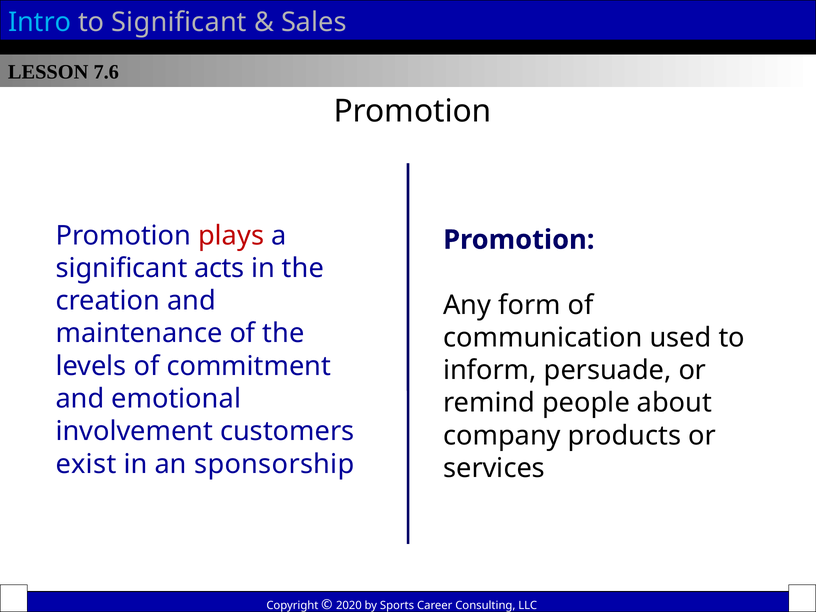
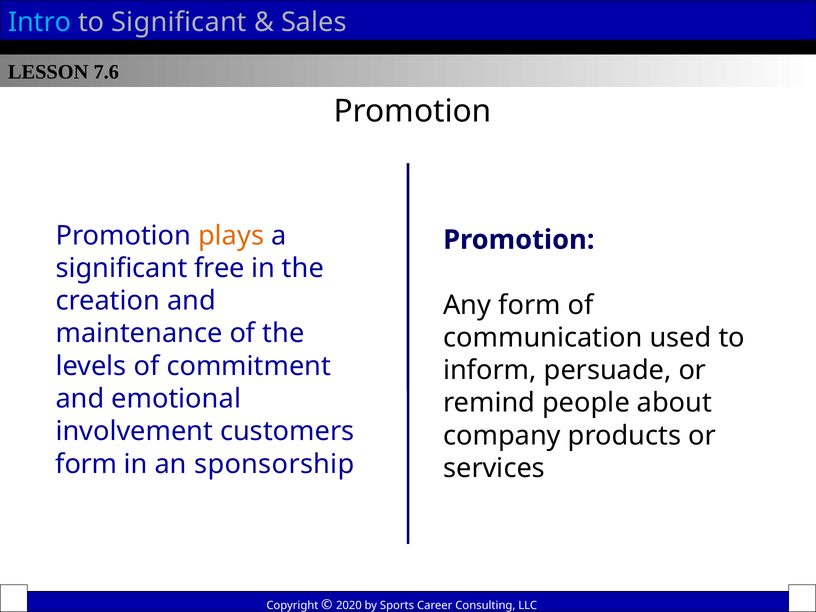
plays colour: red -> orange (231, 236)
acts: acts -> free (219, 268)
exist: exist -> form (86, 464)
